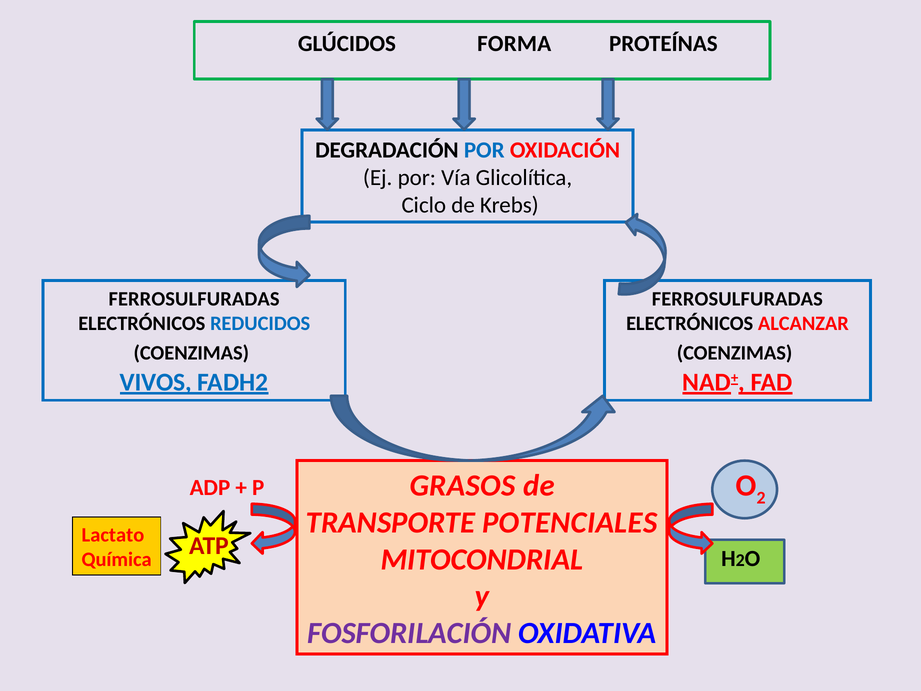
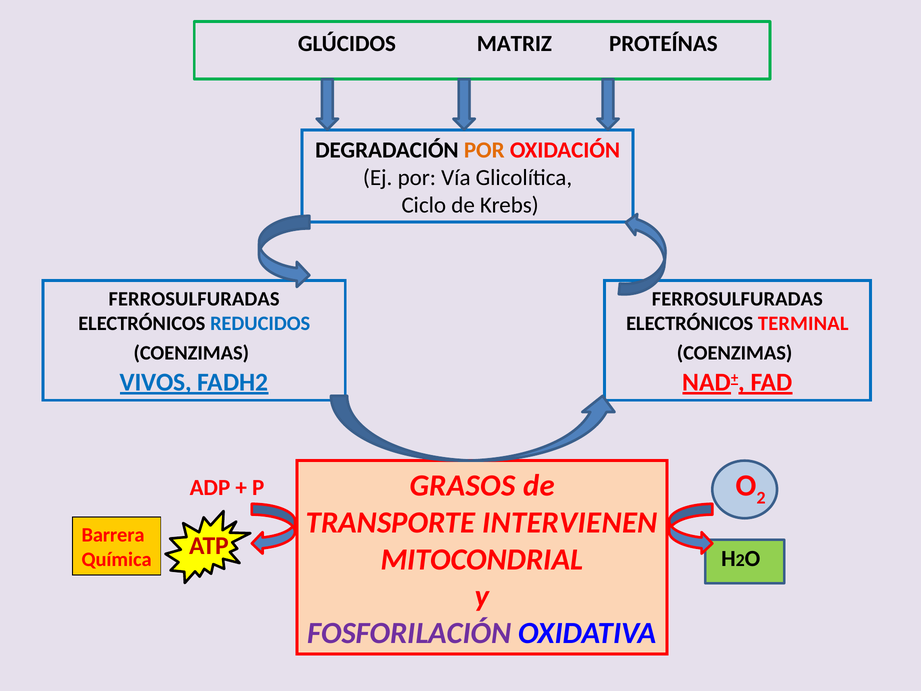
FORMA: FORMA -> MATRIZ (514, 43)
POR colour: blue -> orange (484, 150)
ALCANZAR: ALCANZAR -> TERMINAL (803, 323)
POTENCIALES: POTENCIALES -> INTERVIENEN (570, 522)
Lactato: Lactato -> Barrera (113, 535)
